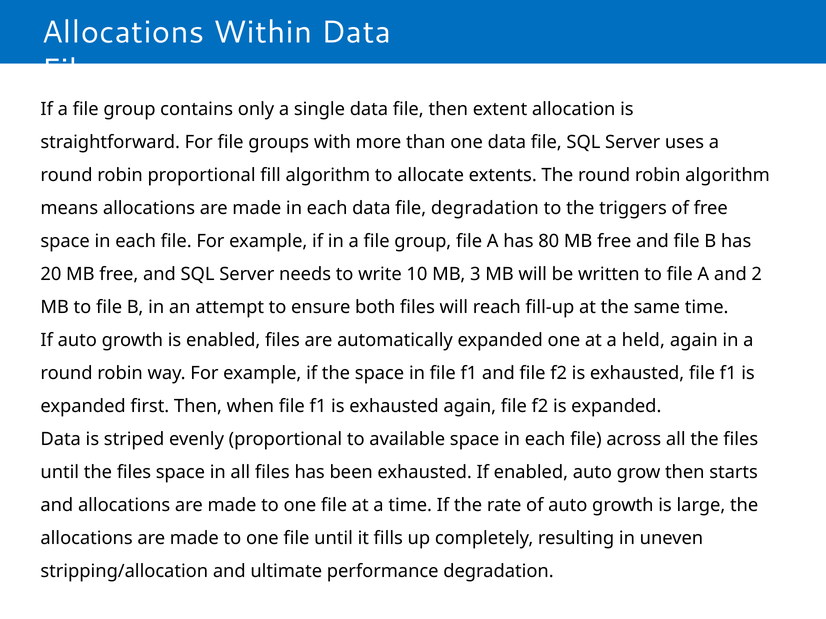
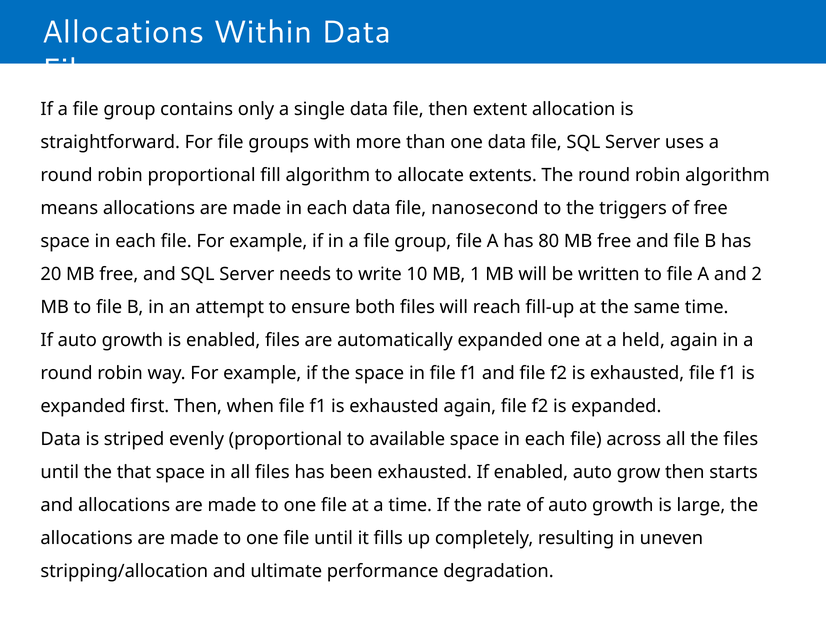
file degradation: degradation -> nanosecond (485, 208)
3: 3 -> 1 (475, 274)
until the files: files -> that (134, 472)
